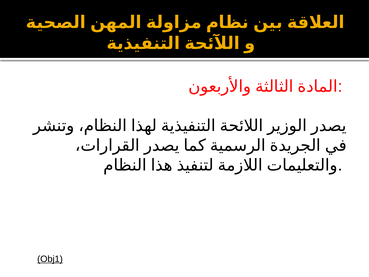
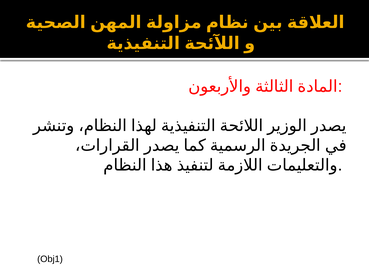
Obj1 underline: present -> none (50, 259)
